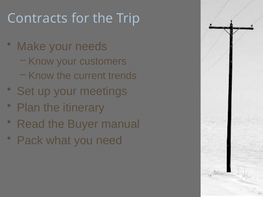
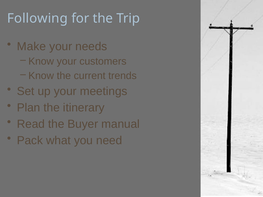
Contracts: Contracts -> Following (37, 18)
